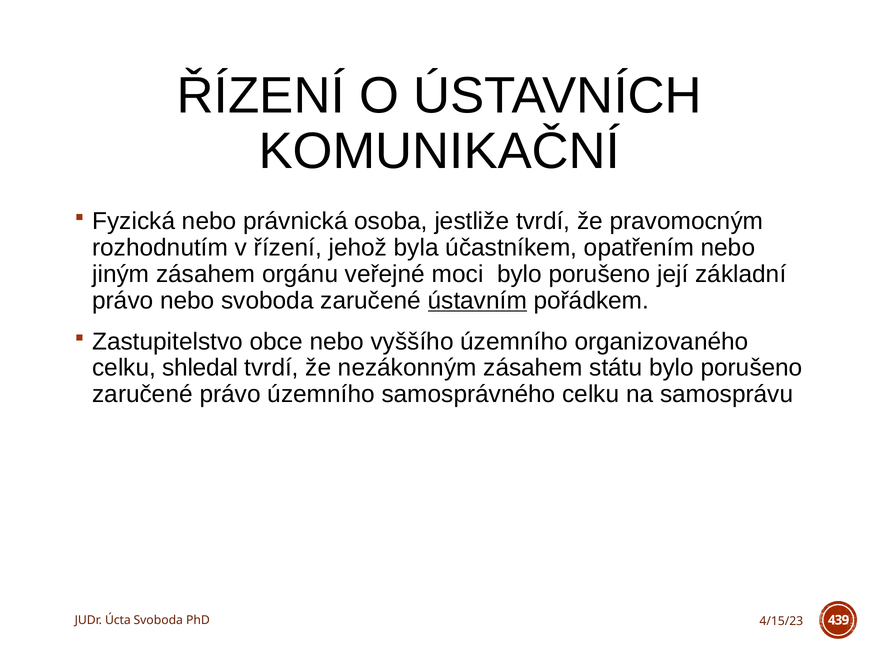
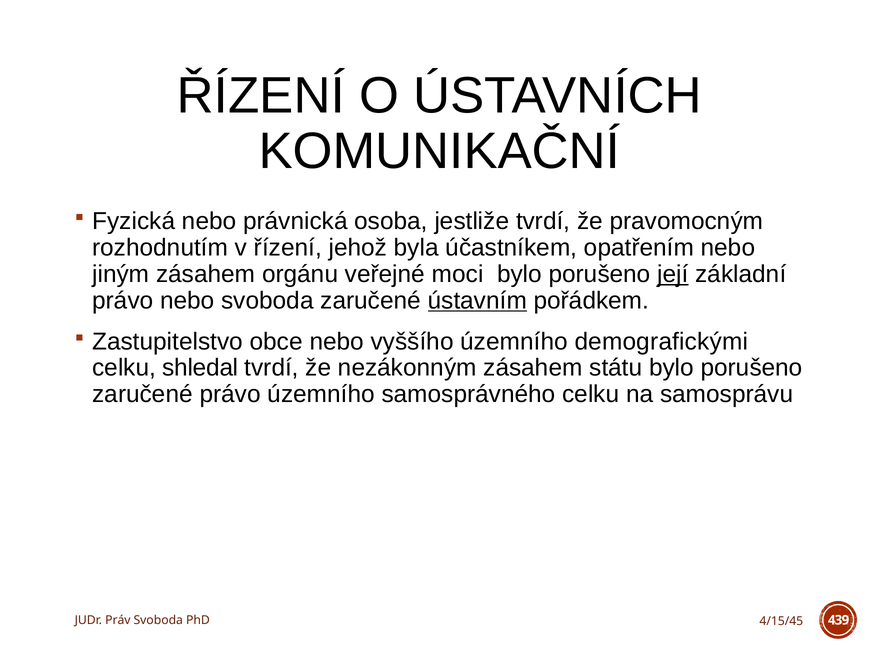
její underline: none -> present (673, 274)
organizovaného: organizovaného -> demografickými (661, 342)
Úcta: Úcta -> Práv (118, 620)
4/15/23: 4/15/23 -> 4/15/45 (781, 621)
